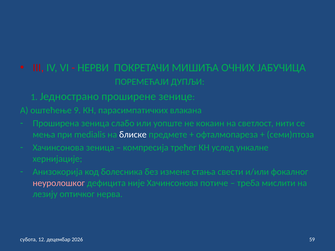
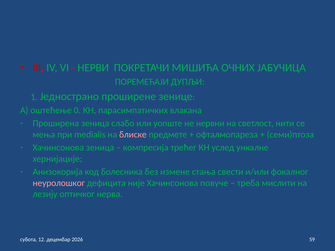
9: 9 -> 0 (77, 110)
кокаин: кокаин -> нервни (210, 124)
блиске colour: white -> pink (133, 135)
потиче: потиче -> повуче (214, 183)
